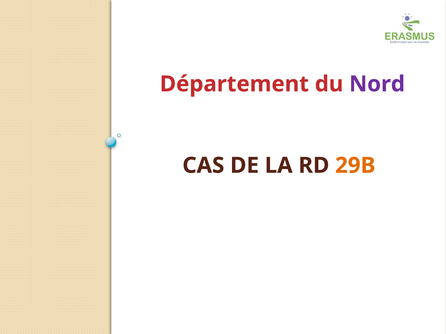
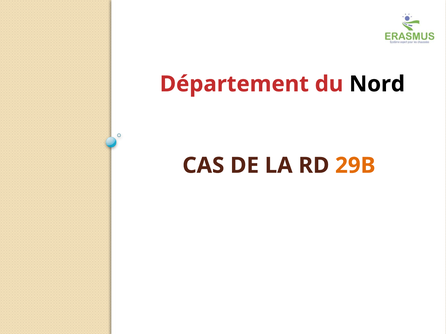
Nord colour: purple -> black (377, 84)
